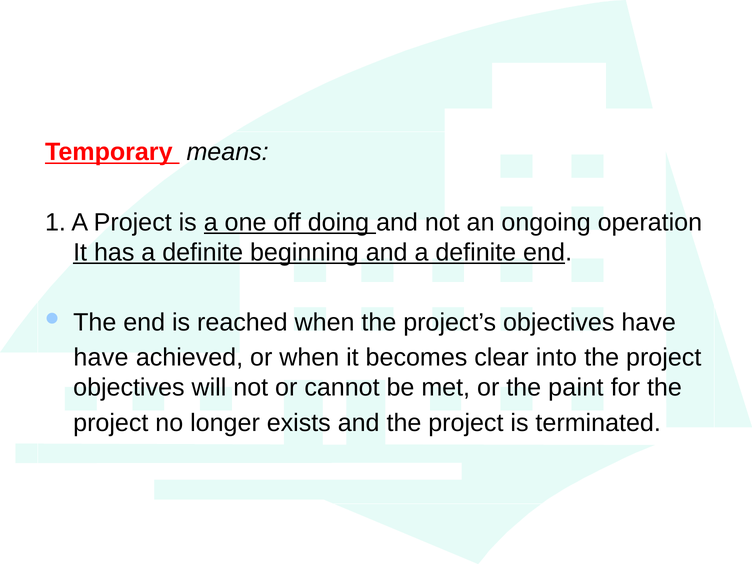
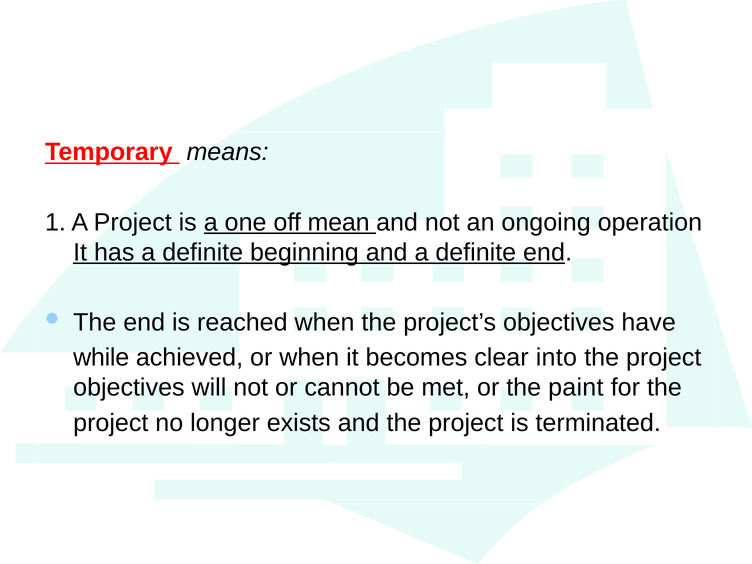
doing: doing -> mean (339, 222)
have: have -> while (101, 358)
